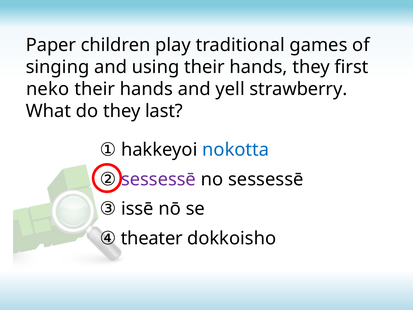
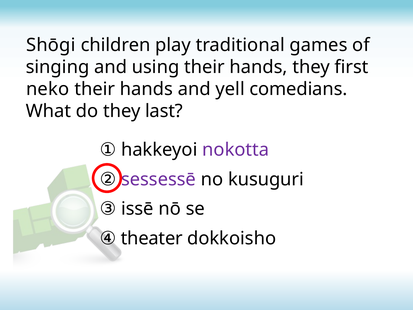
Paper: Paper -> Shōgi (51, 45)
strawberry: strawberry -> comedians (298, 89)
nokotta colour: blue -> purple (236, 150)
no sessessē: sessessē -> kusuguri (266, 179)
